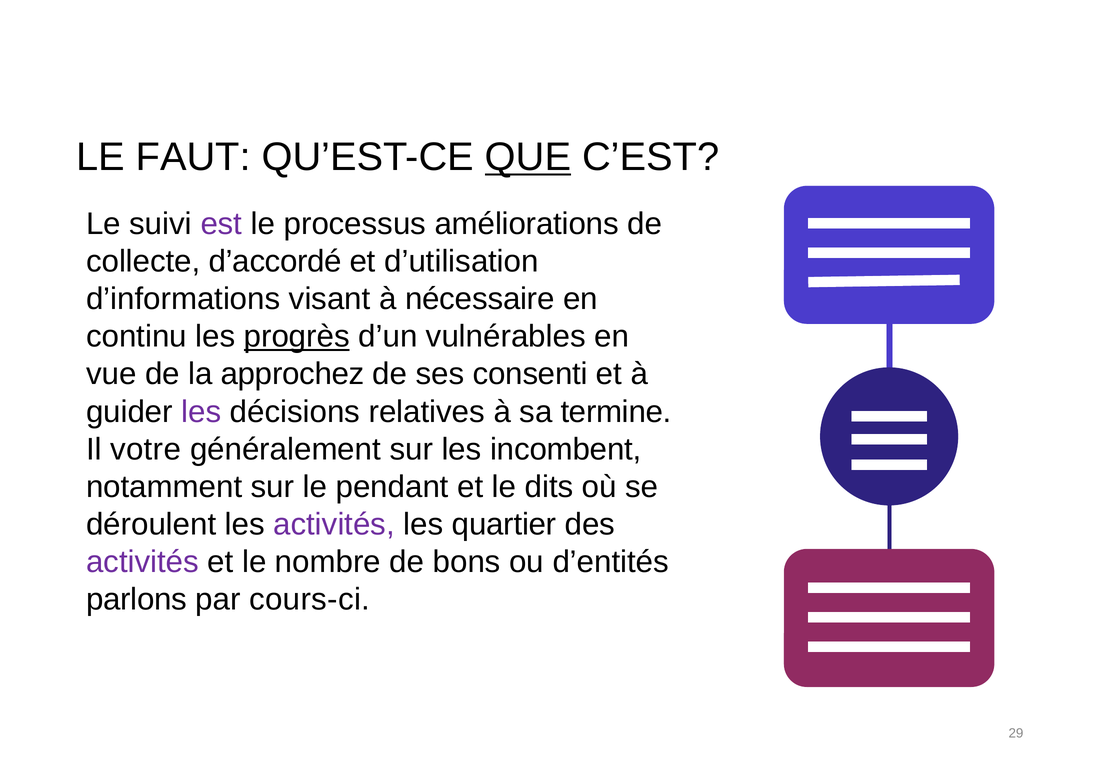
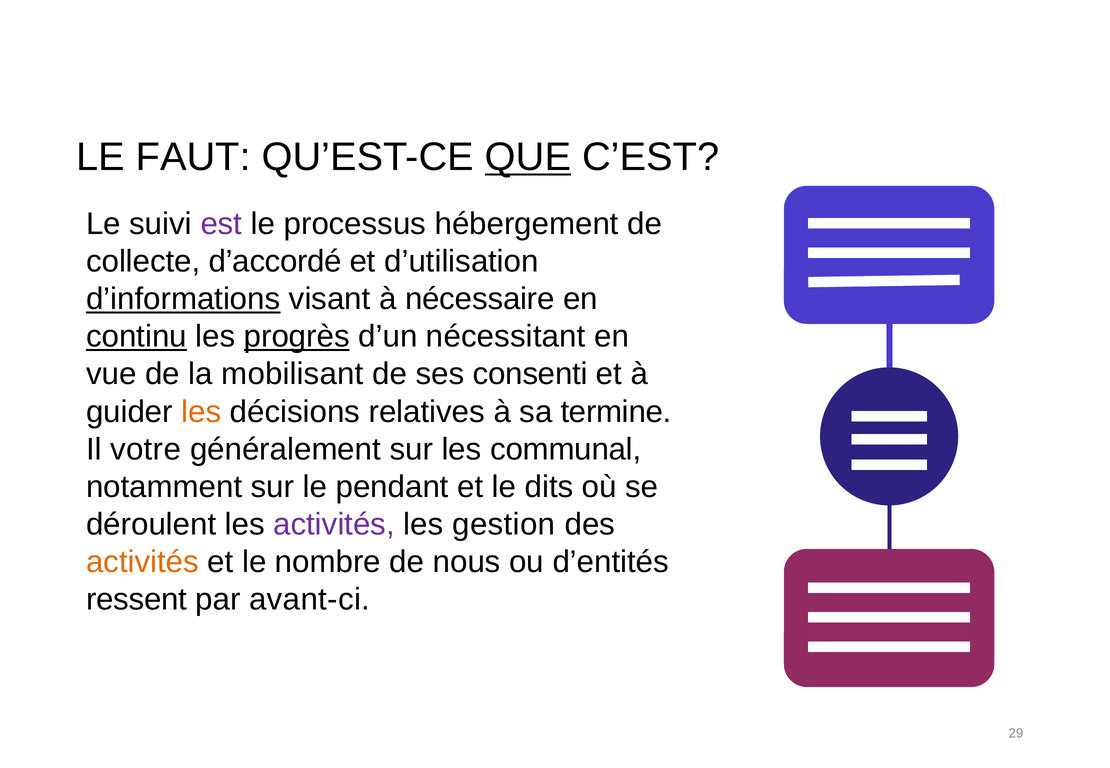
améliorations: améliorations -> hébergement (527, 224)
d’informations underline: none -> present (183, 299)
continu underline: none -> present (136, 337)
vulnérables: vulnérables -> nécessitant (506, 337)
approchez: approchez -> mobilisant (292, 374)
les colour: purple -> orange (201, 412)
incombent: incombent -> communal (566, 449)
quartier: quartier -> gestion (504, 525)
activités colour: purple -> orange (142, 562)
bons: bons -> nous (467, 562)
parlons: parlons -> ressent (137, 600)
cours-ci: cours-ci -> avant-ci (310, 600)
